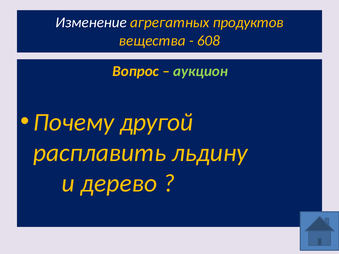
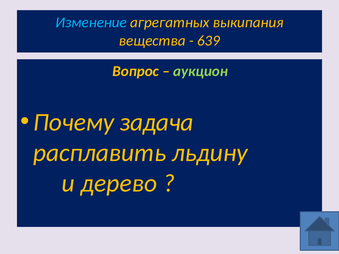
Изменение colour: white -> light blue (91, 22)
продуктов: продуктов -> выкипания (248, 22)
608: 608 -> 639 (209, 41)
другой: другой -> задача (157, 122)
